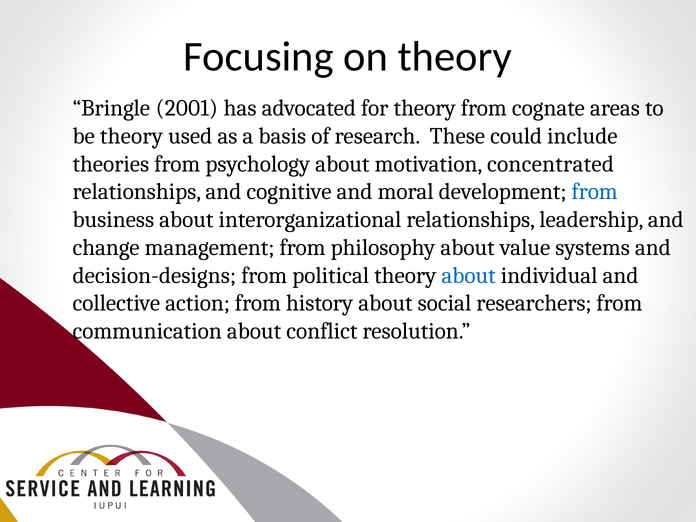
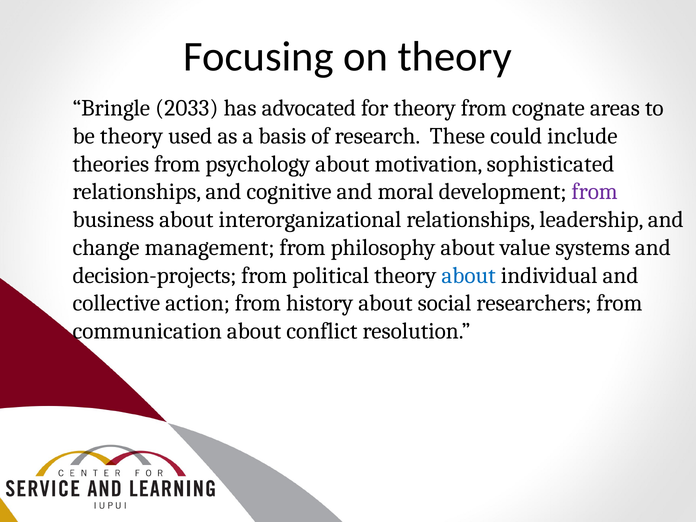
2001: 2001 -> 2033 (187, 108)
concentrated: concentrated -> sophisticated (551, 164)
from colour: blue -> purple (595, 192)
decision-designs: decision-designs -> decision-projects (154, 275)
